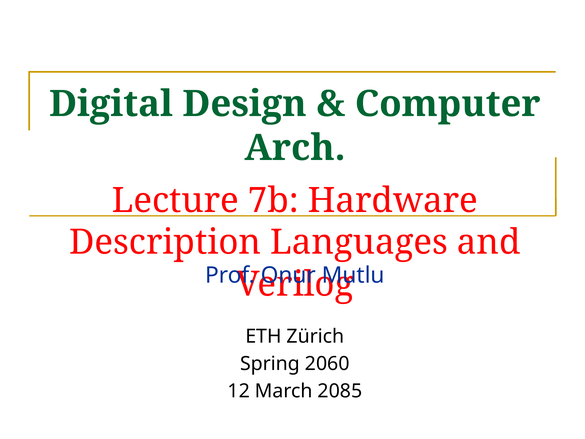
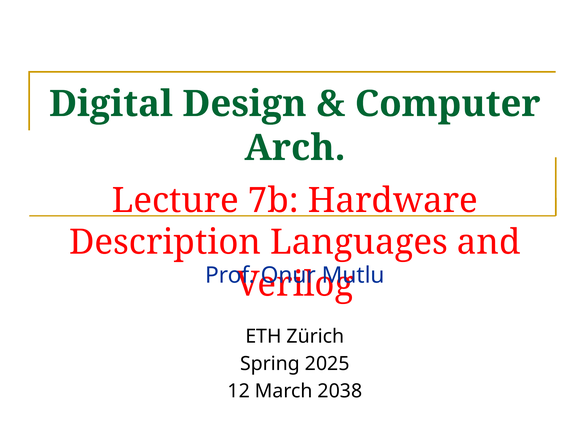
2060: 2060 -> 2025 (327, 363)
2085: 2085 -> 2038 (340, 391)
